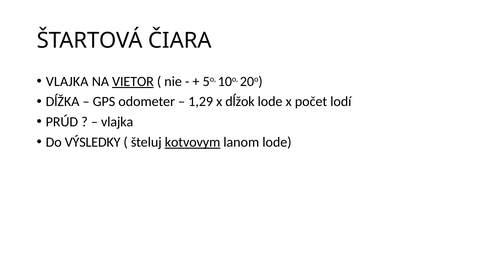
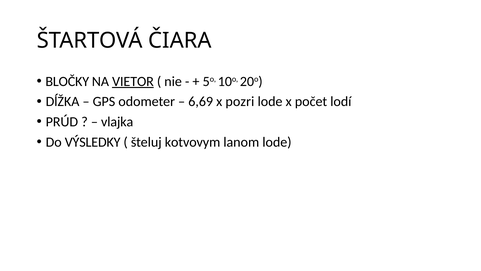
VLAJKA: VLAJKA -> BLOČKY (67, 81)
1,29: 1,29 -> 6,69 (201, 101)
dĺžok: dĺžok -> pozri (240, 101)
kotvovym underline: present -> none (193, 142)
